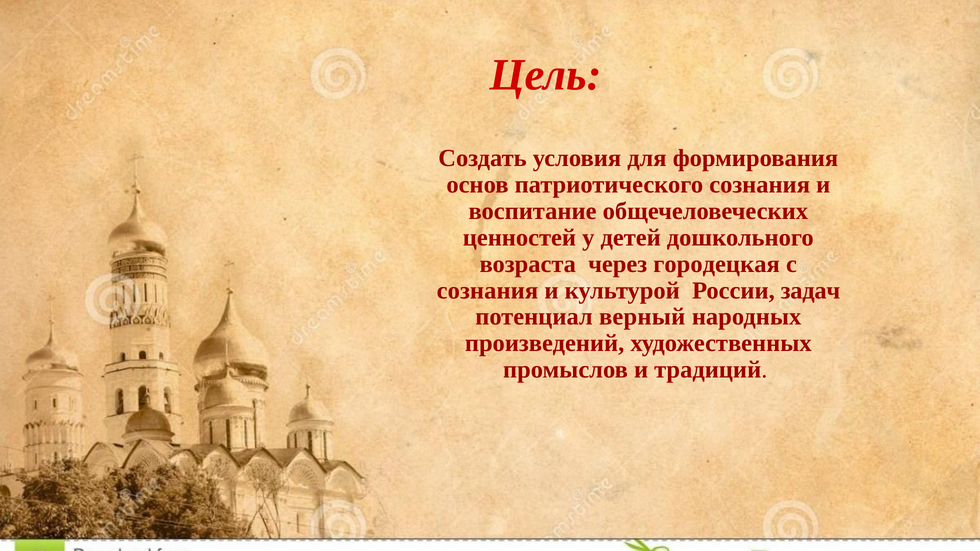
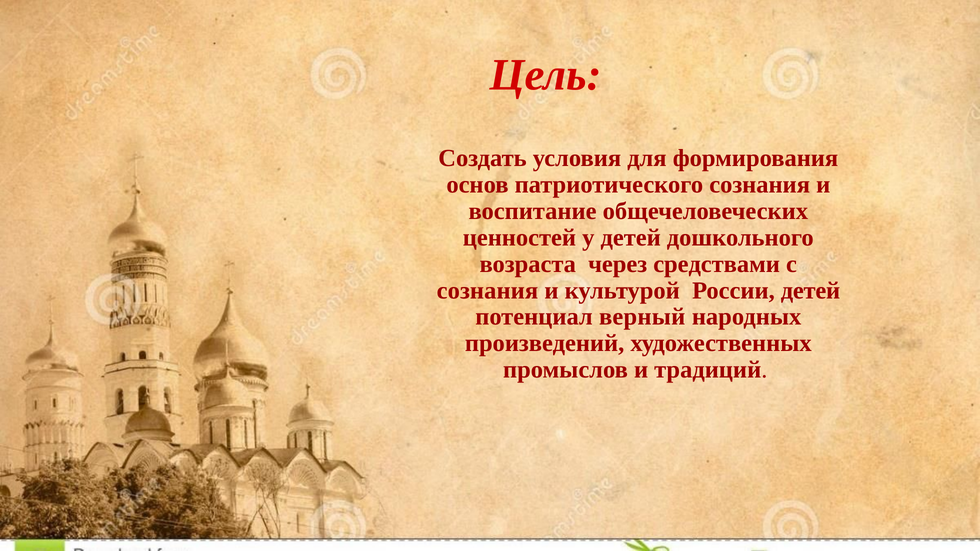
городецкая: городецкая -> средствами (717, 264)
России задач: задач -> детей (810, 291)
